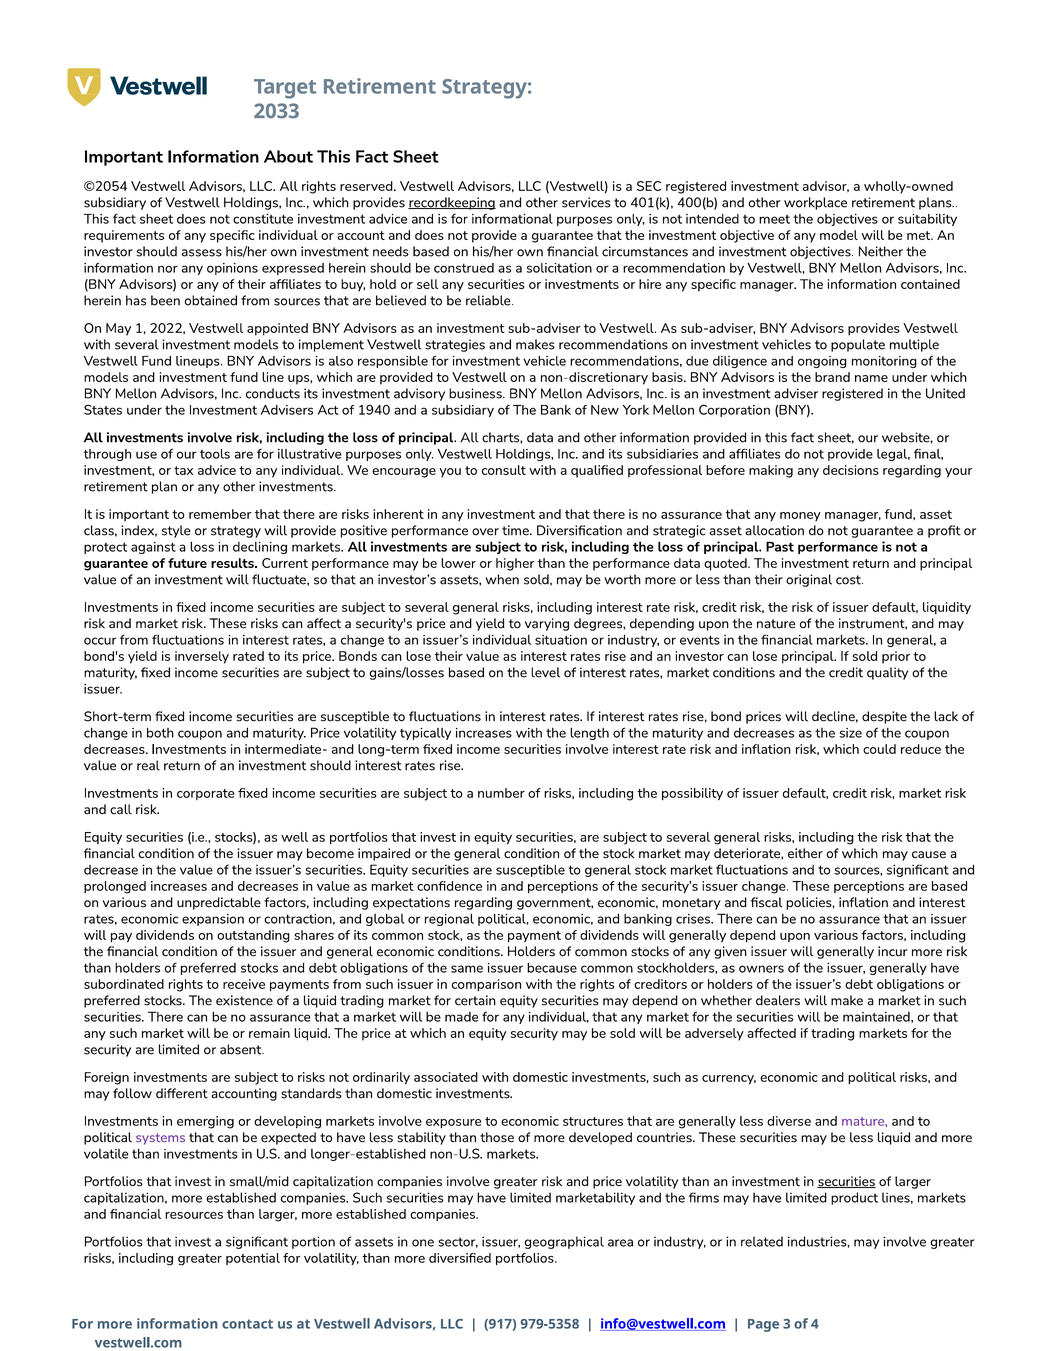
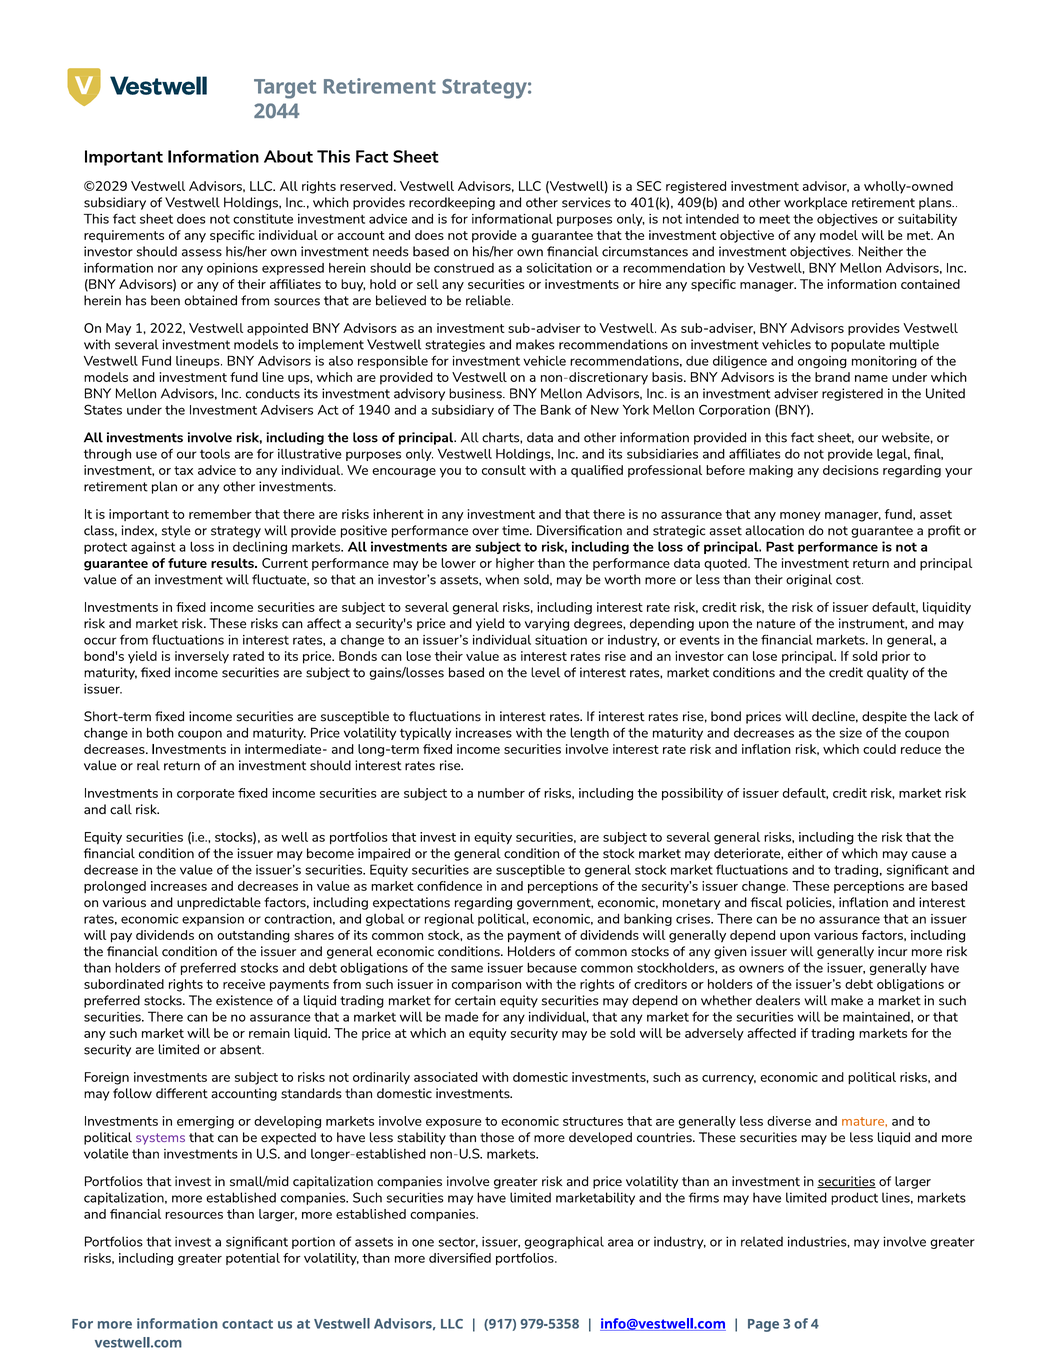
2033: 2033 -> 2044 (277, 111)
©2054: ©2054 -> ©2029 (106, 186)
recordkeeping underline: present -> none (452, 203)
400(b: 400(b -> 409(b (698, 203)
to sources: sources -> trading (858, 870)
mature colour: purple -> orange (865, 1121)
